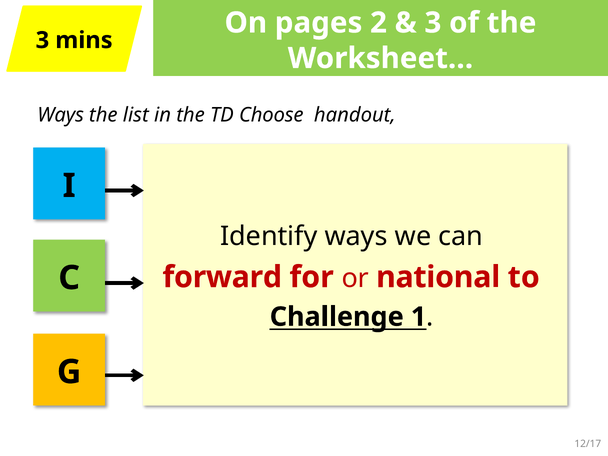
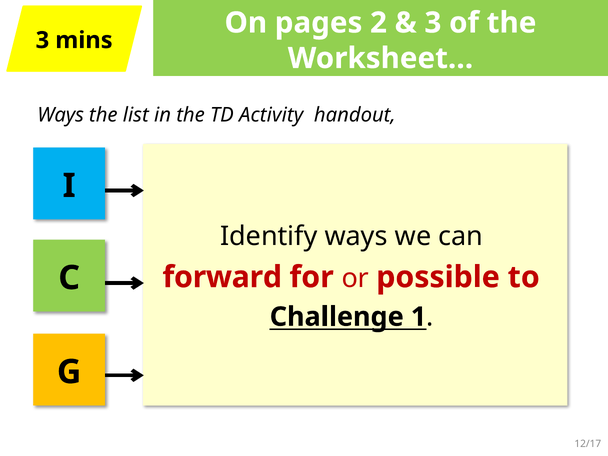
Choose: Choose -> Activity (271, 115)
national: national -> possible (438, 277)
